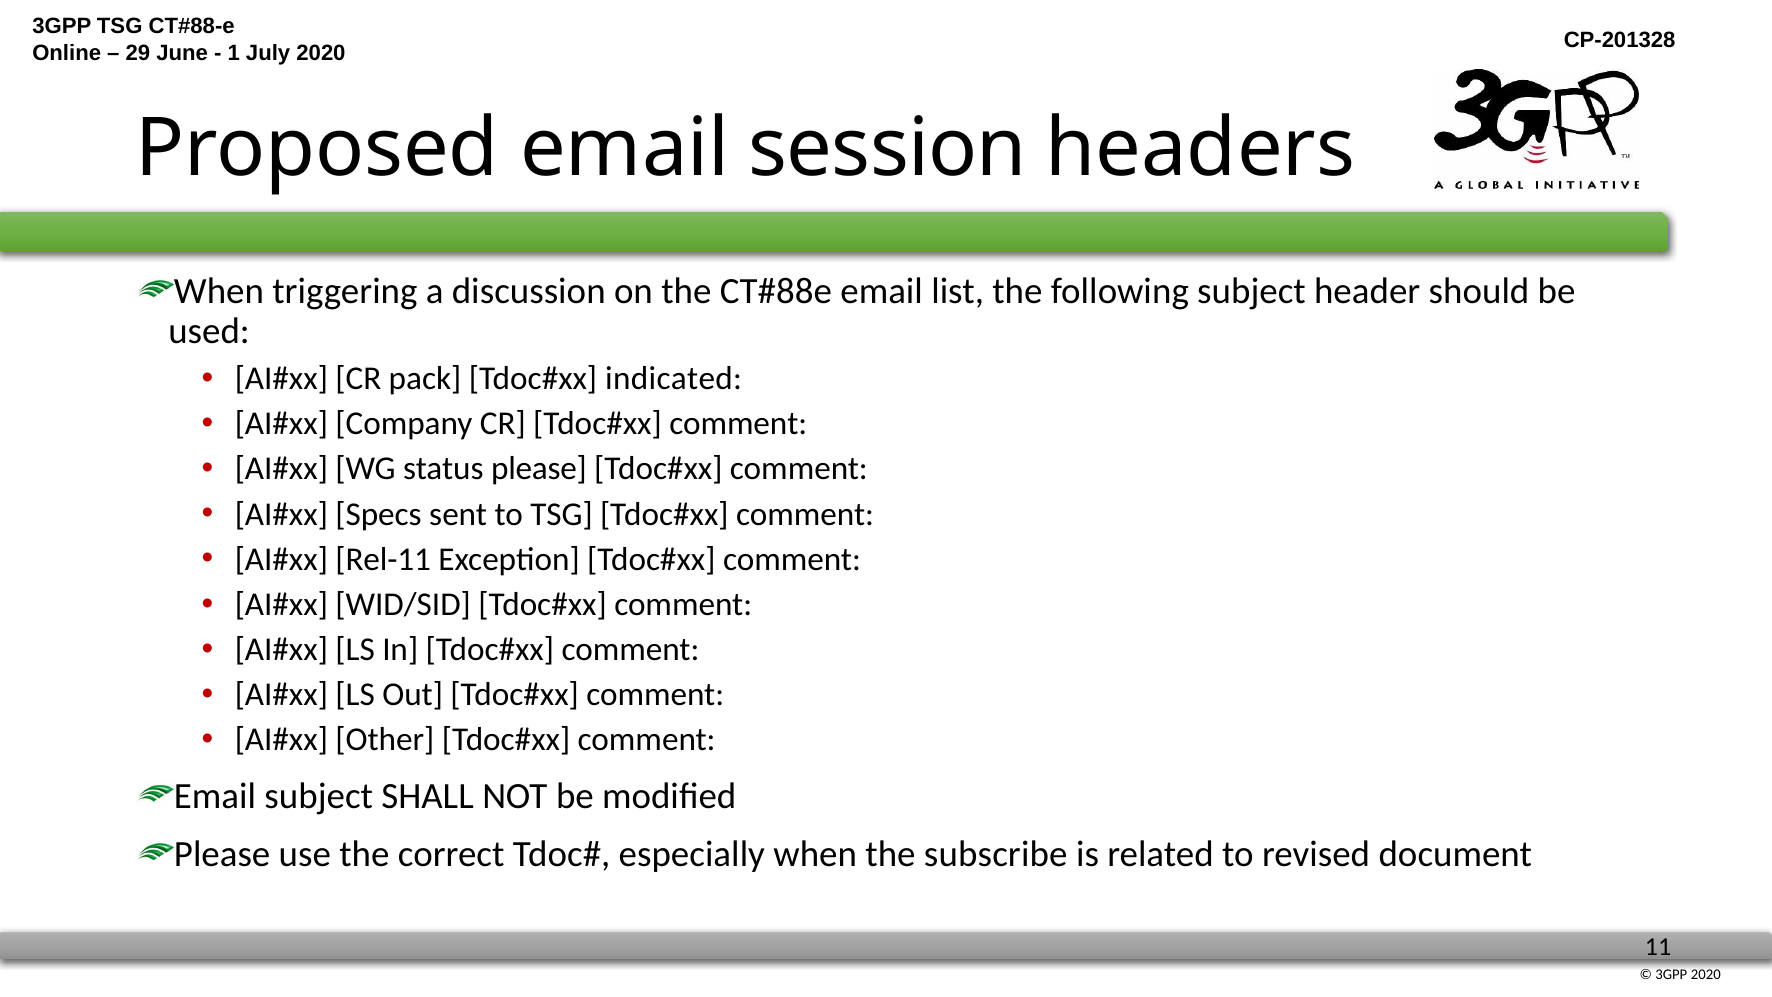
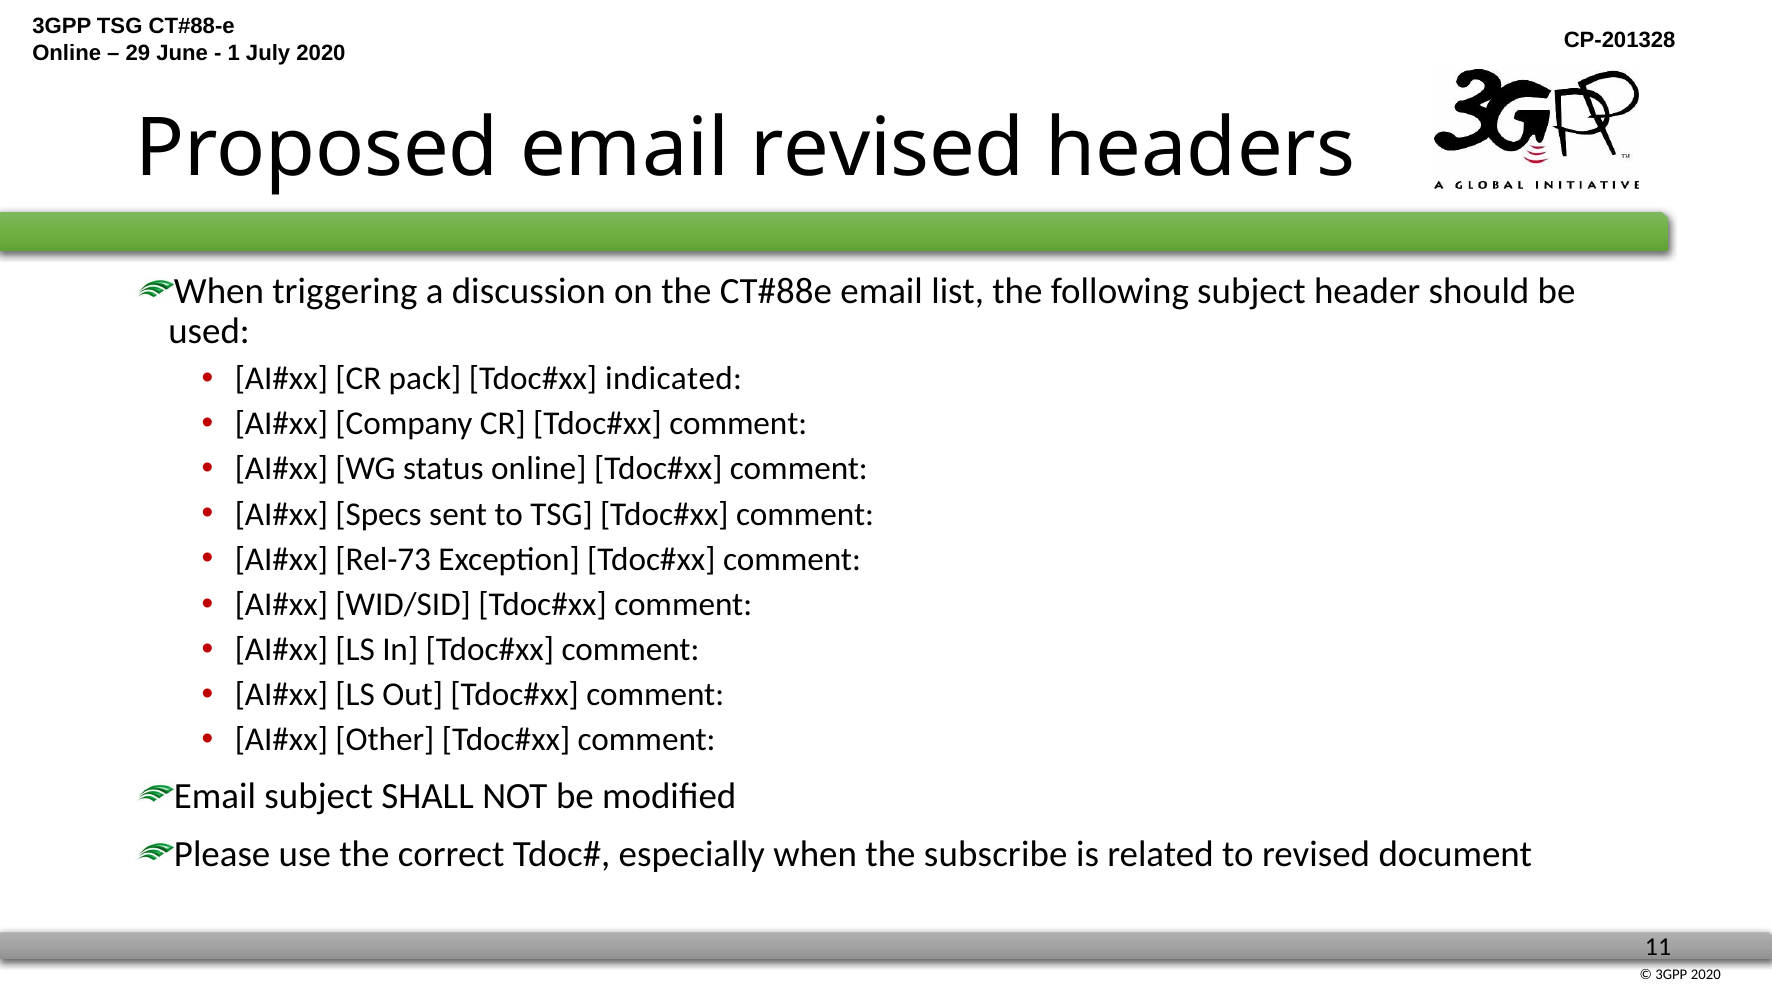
email session: session -> revised (888, 149)
status please: please -> online (539, 469)
Rel-11: Rel-11 -> Rel-73 (383, 559)
